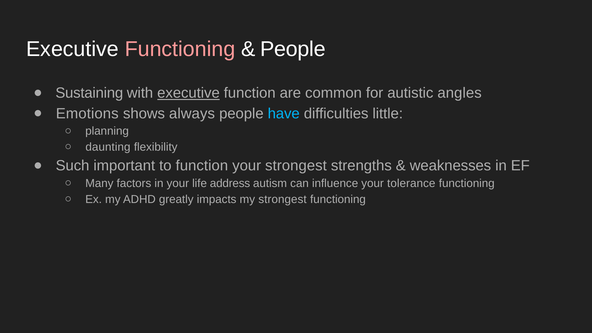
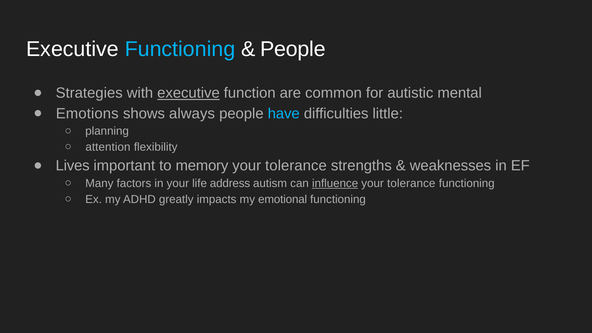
Functioning colour: pink -> light blue (180, 49)
Sustaining: Sustaining -> Strategies (89, 93)
angles: angles -> mental (460, 93)
daunting: daunting -> attention (108, 147)
Such: Such -> Lives (73, 166)
to function: function -> memory (202, 166)
strongest: strongest -> tolerance (296, 166)
influence underline: none -> present (335, 183)
my strongest: strongest -> emotional (283, 199)
